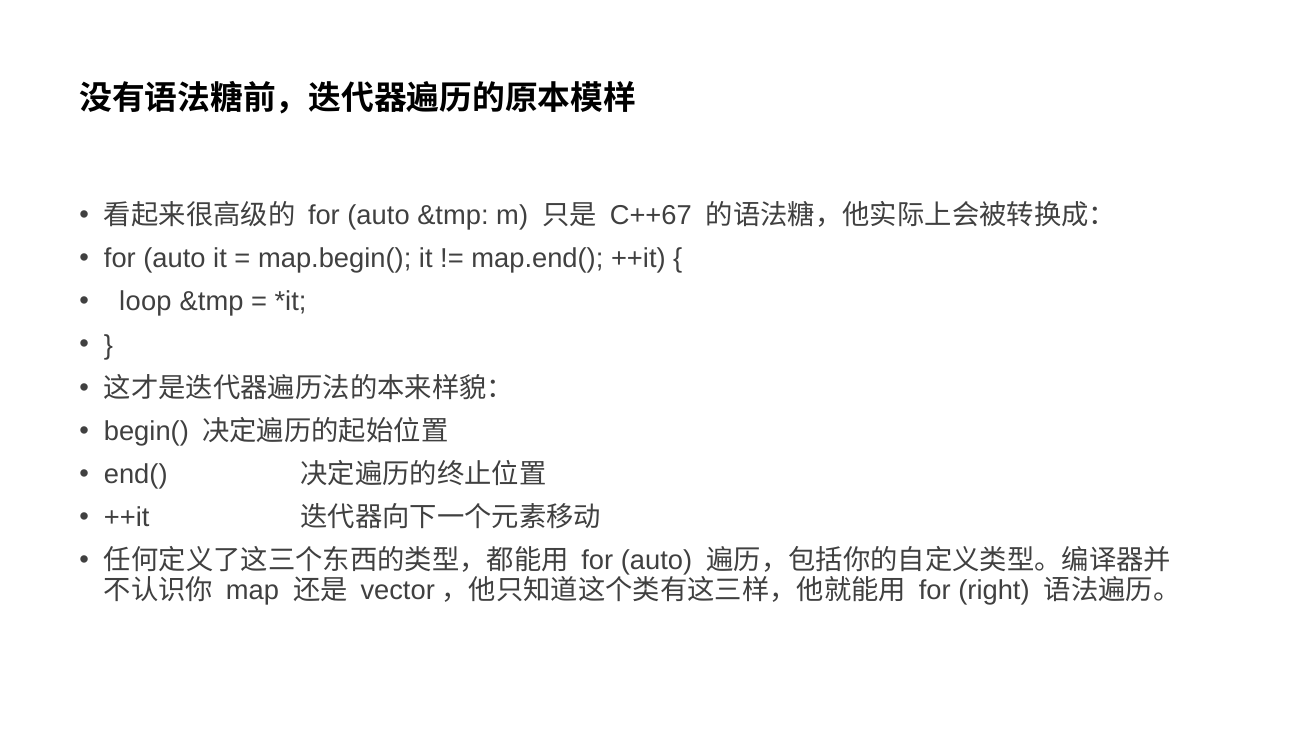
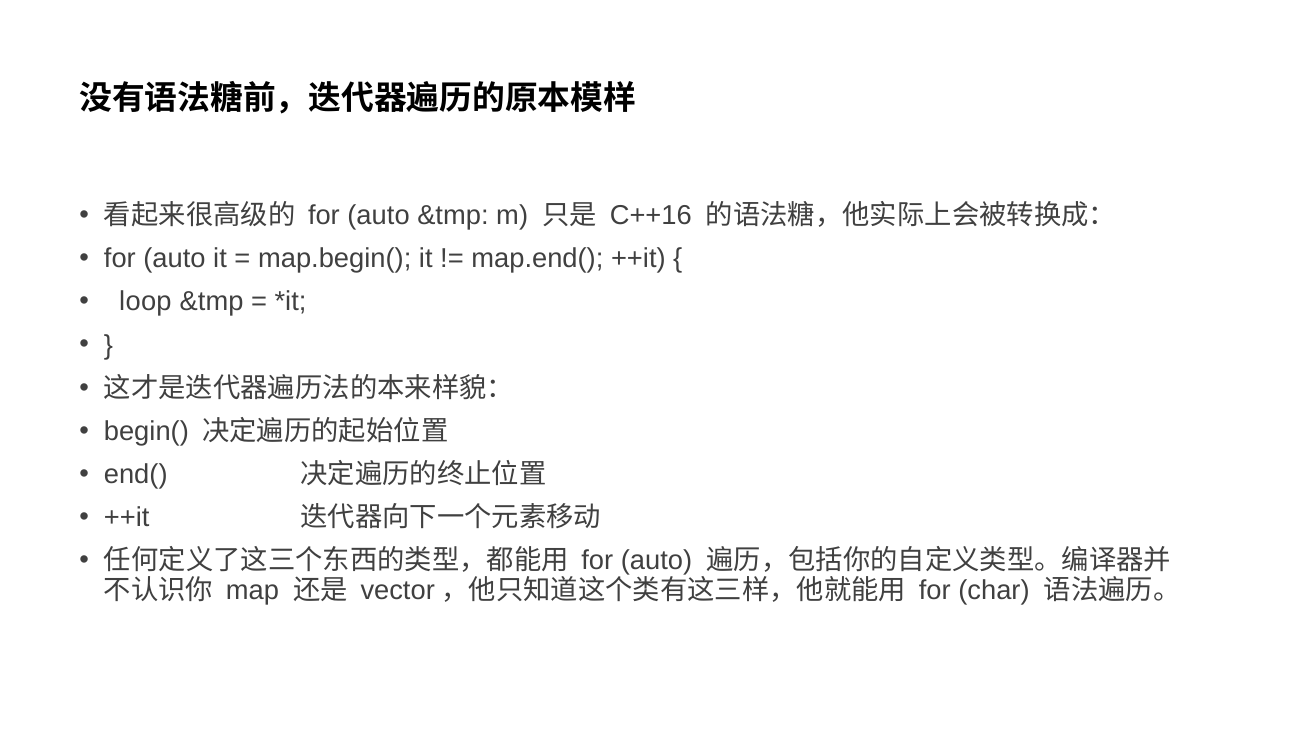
C++67: C++67 -> C++16 (651, 216)
right: right -> char (994, 590)
